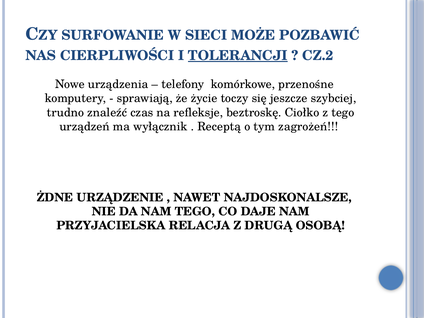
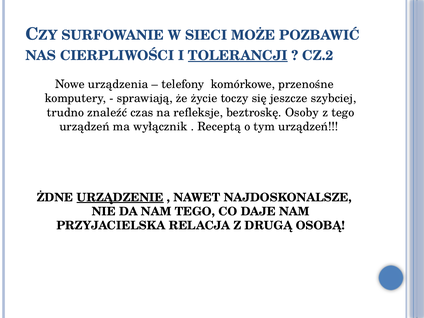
Ciołko: Ciołko -> Osoby (302, 113)
tym zagrożeń: zagrożeń -> urządzeń (308, 127)
URZĄDZENIE underline: none -> present (120, 197)
